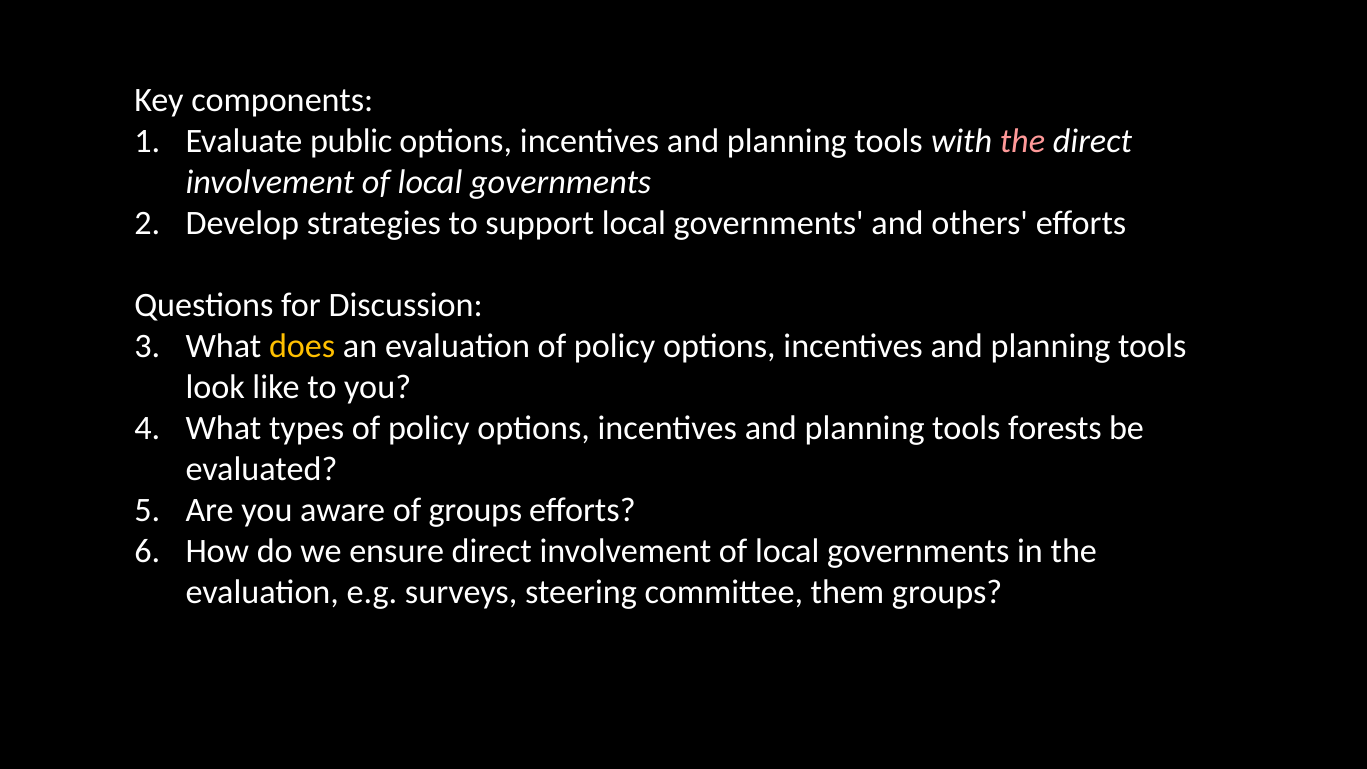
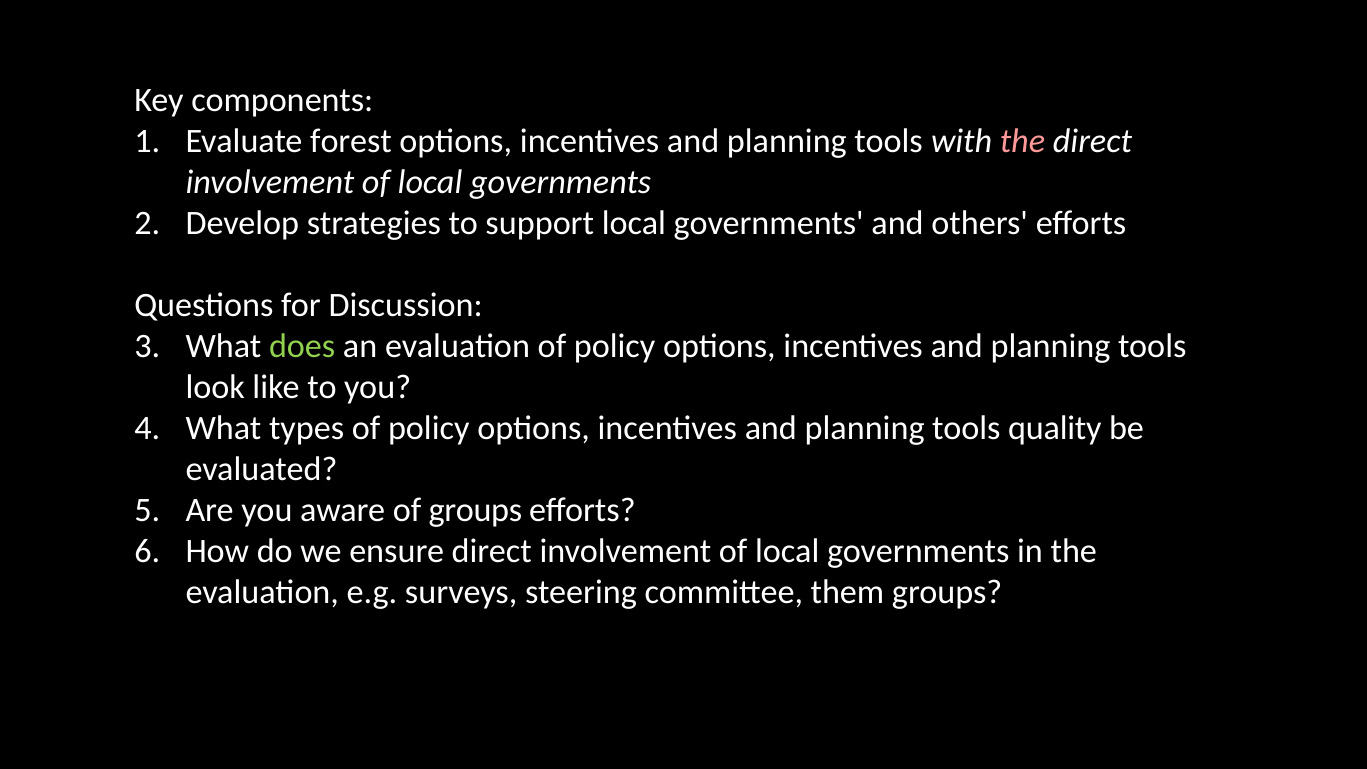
public: public -> forest (351, 141)
does colour: yellow -> light green (302, 346)
forests: forests -> quality (1055, 428)
